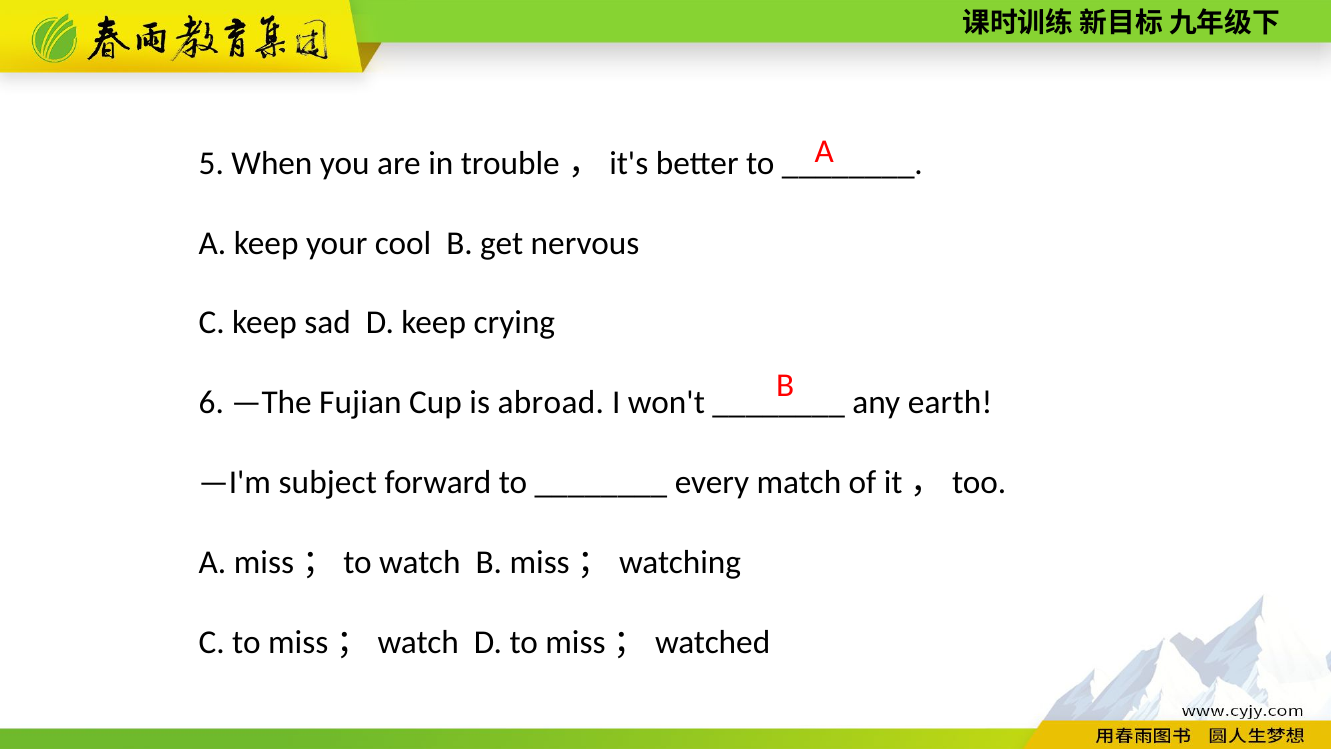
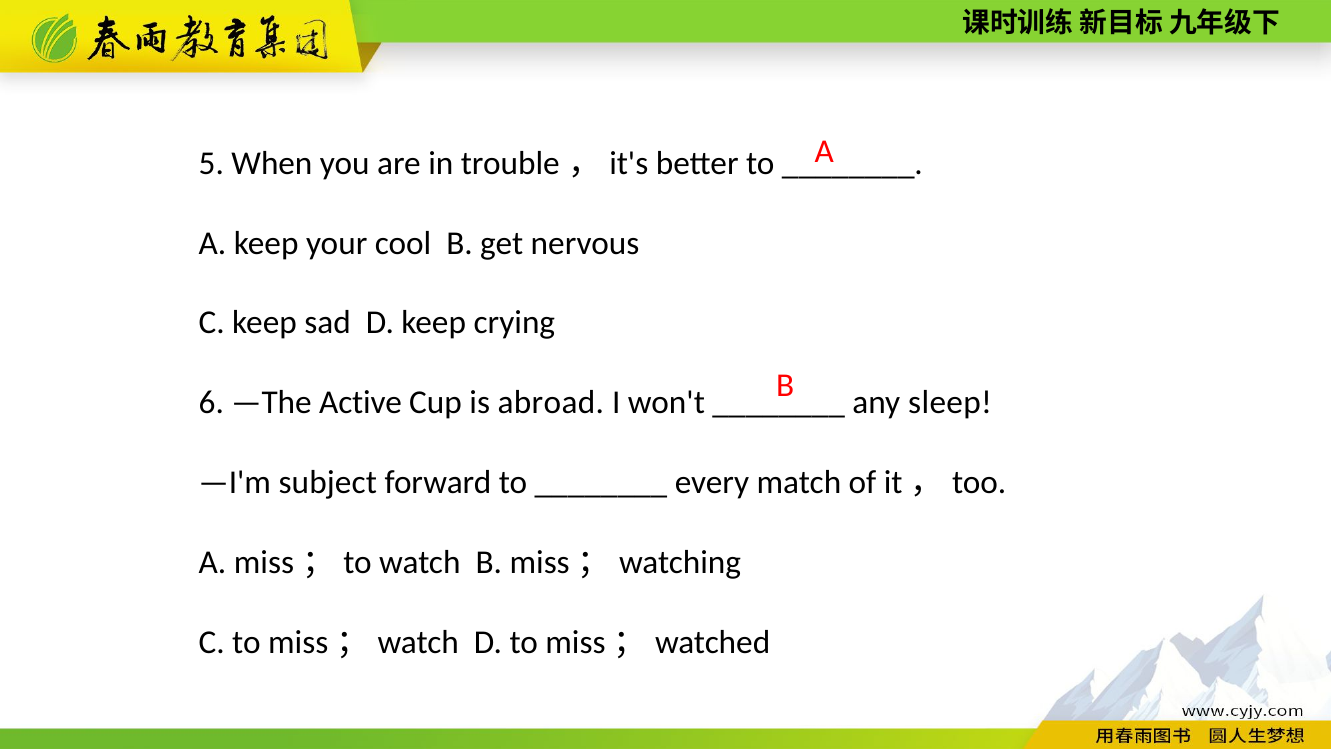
Fujian: Fujian -> Active (361, 403)
earth: earth -> sleep (950, 403)
